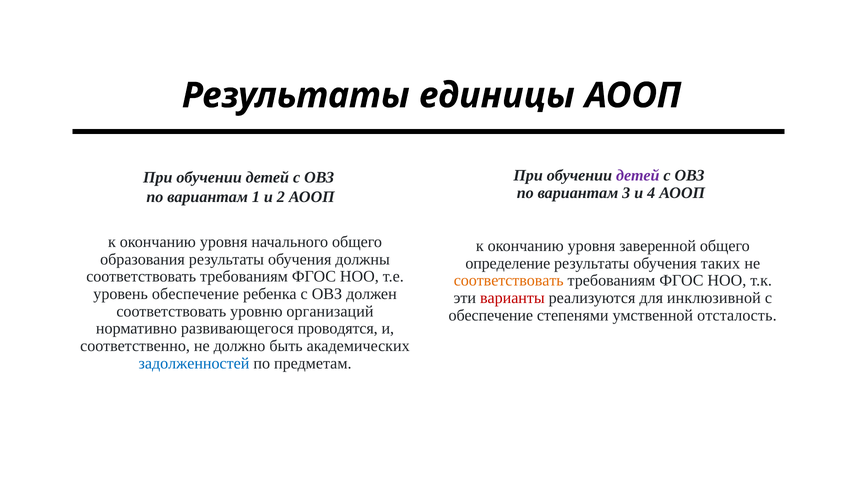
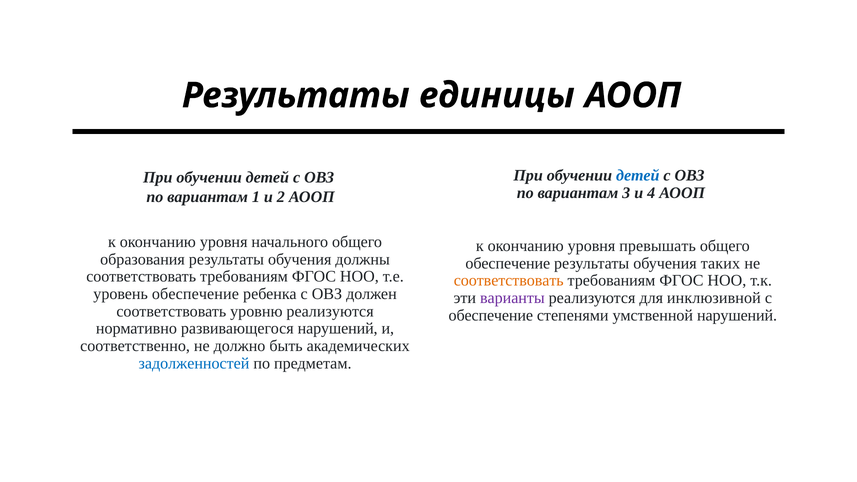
детей colour: purple -> blue (638, 175)
заверенной: заверенной -> превышать (658, 246)
определение: определение -> обеспечение (508, 263)
варианты colour: red -> purple (512, 298)
уровню организаций: организаций -> реализуются (330, 311)
умственной отсталость: отсталость -> нарушений (737, 315)
развивающегося проводятся: проводятся -> нарушений (338, 329)
